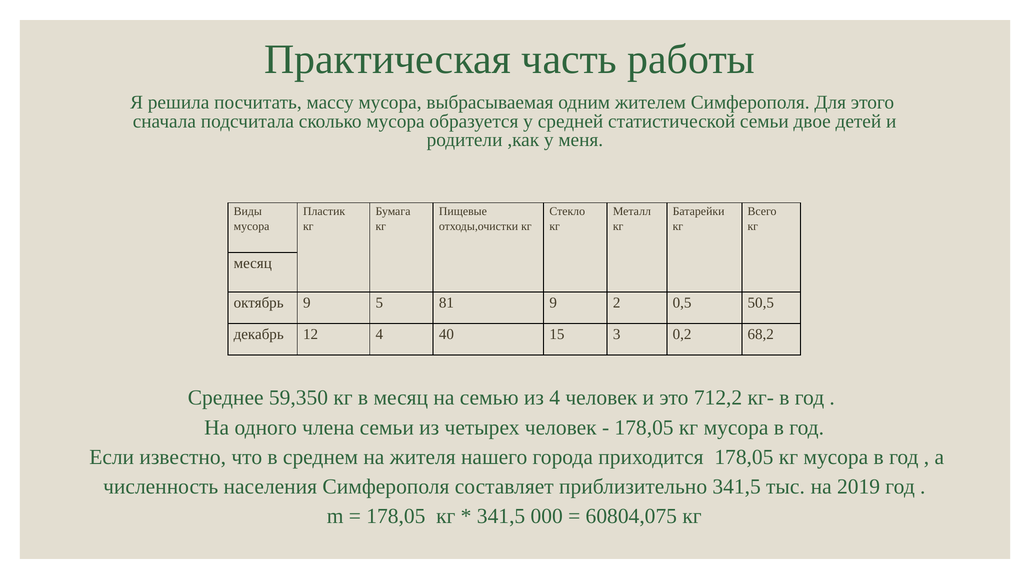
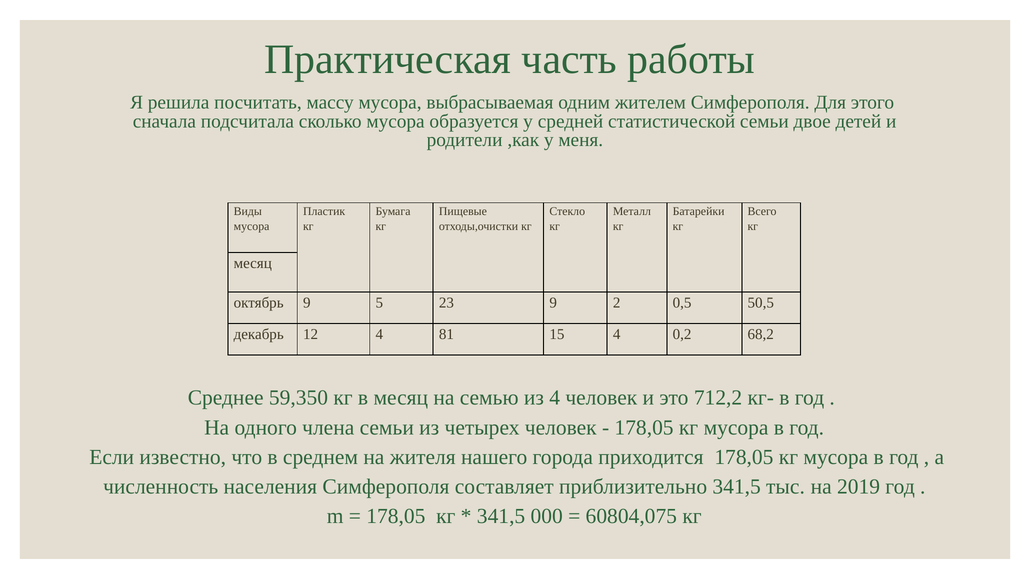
81: 81 -> 23 (446, 303)
40: 40 -> 81 (446, 335)
15 3: 3 -> 4 (617, 335)
